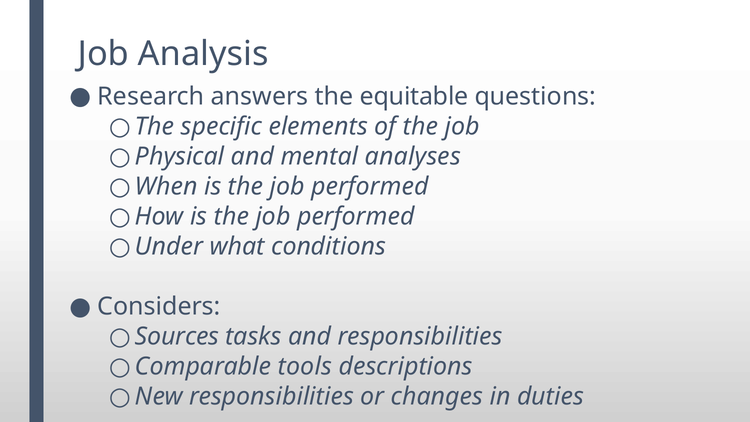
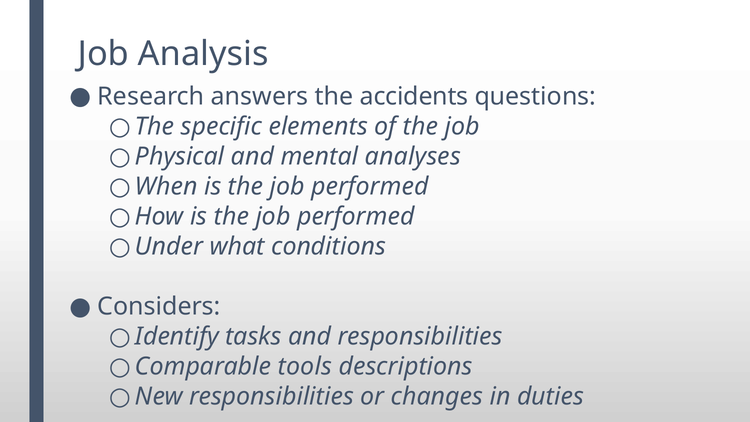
equitable: equitable -> accidents (414, 97)
Sources: Sources -> Identify (177, 337)
